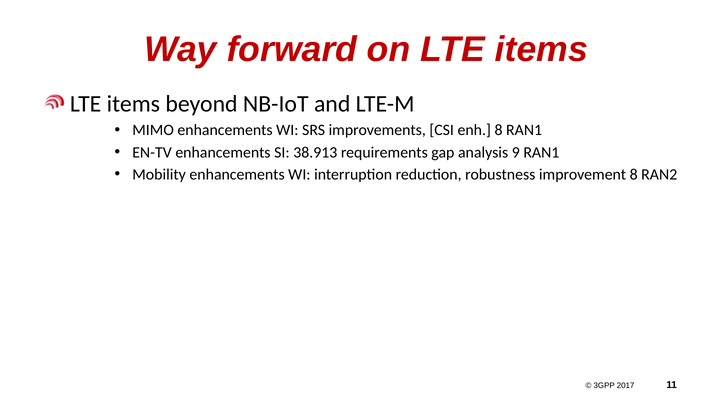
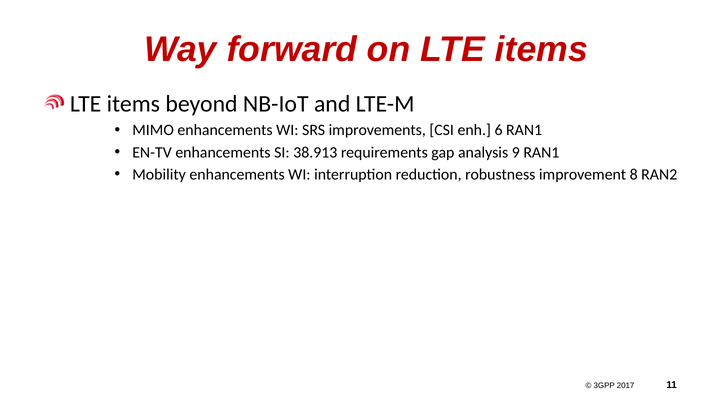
enh 8: 8 -> 6 (499, 130)
